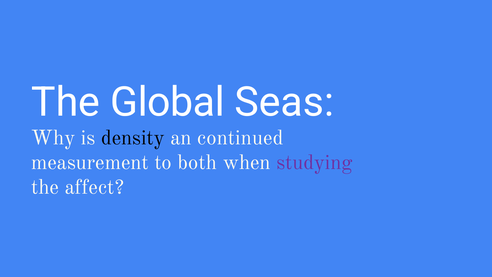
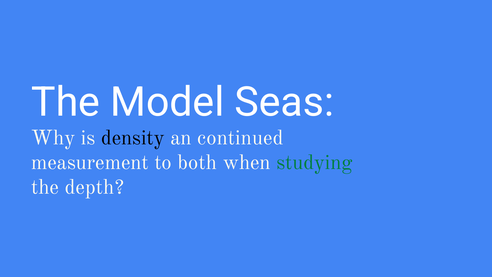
Global: Global -> Model (167, 102)
studying colour: purple -> green (314, 162)
affect: affect -> depth (94, 187)
